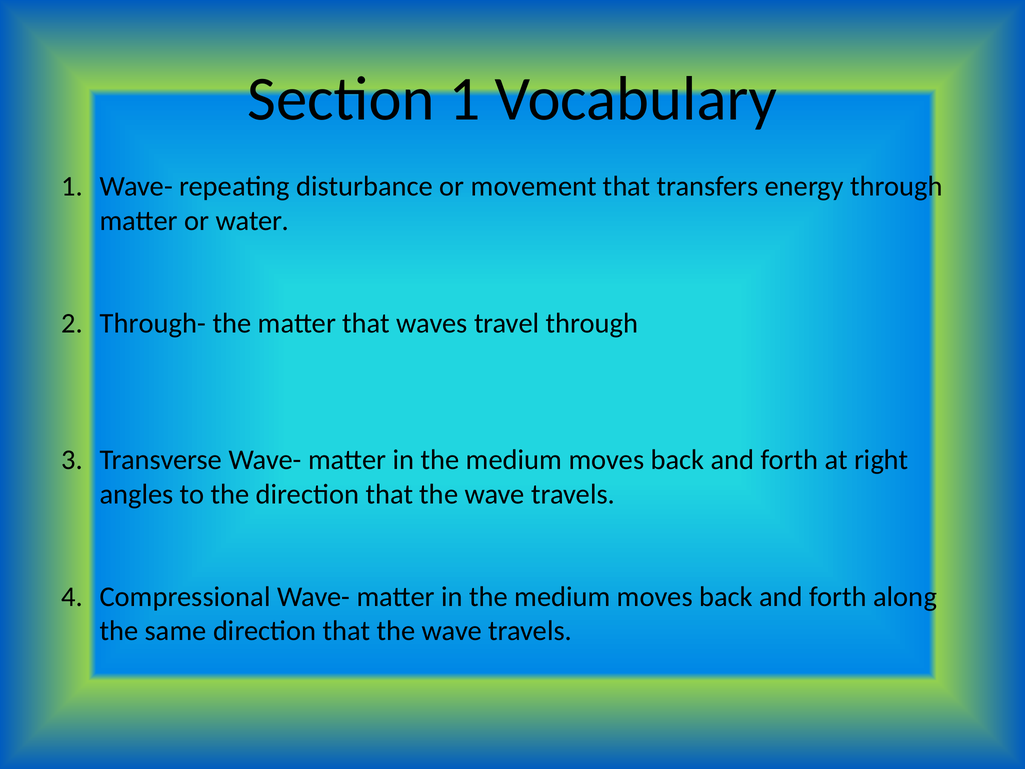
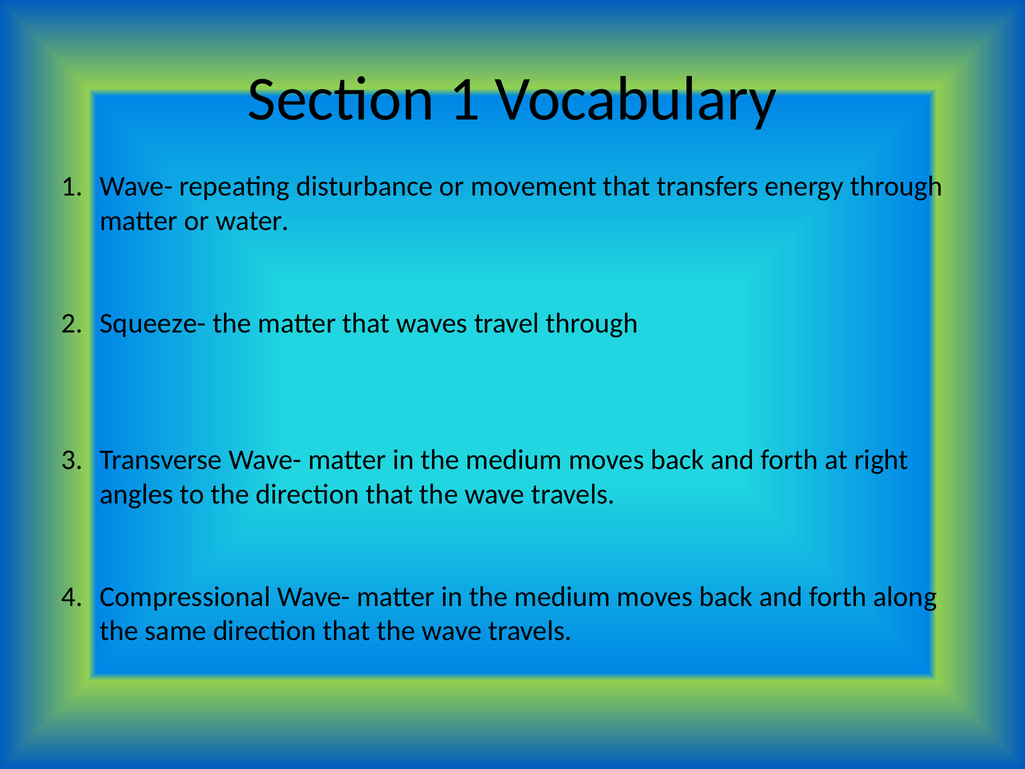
Through-: Through- -> Squeeze- (153, 323)
